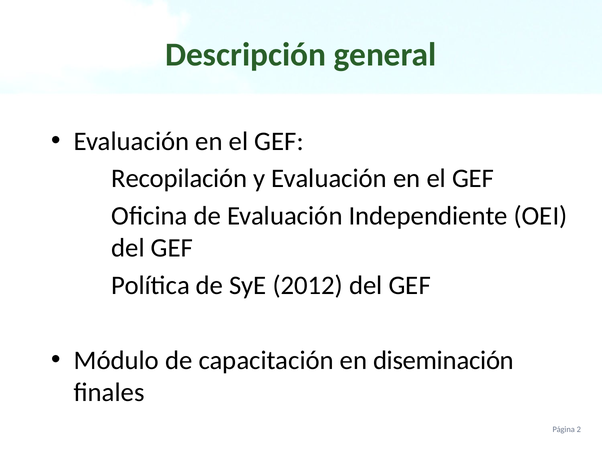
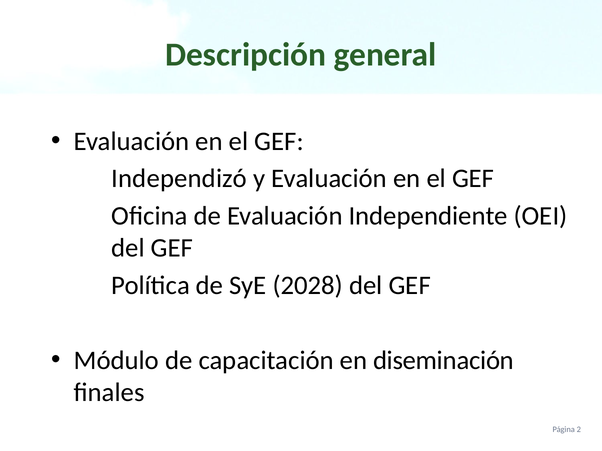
Recopilación: Recopilación -> Independizó (179, 179)
2012: 2012 -> 2028 (308, 286)
